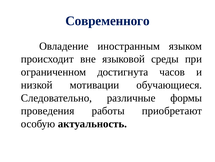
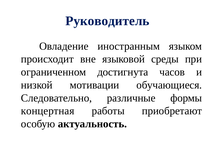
Современного: Современного -> Руководитель (107, 21)
проведения: проведения -> концертная (48, 110)
